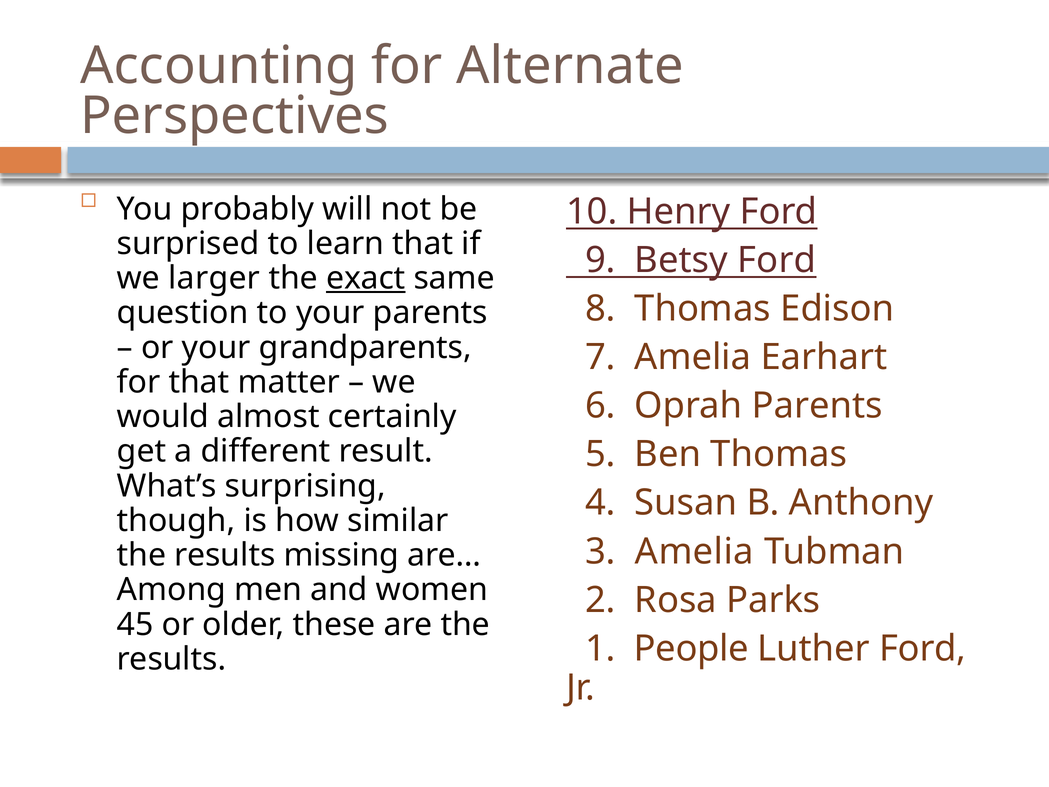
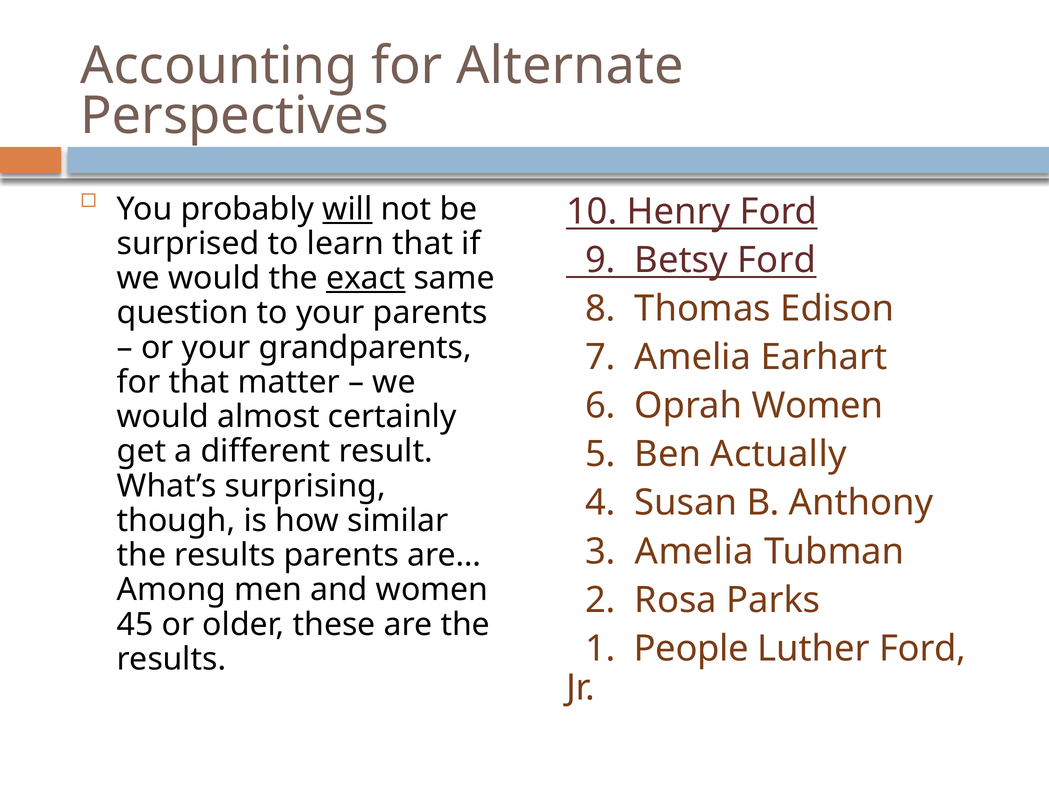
will underline: none -> present (347, 209)
larger: larger -> would (214, 278)
Oprah Parents: Parents -> Women (817, 406)
Ben Thomas: Thomas -> Actually (779, 454)
results missing: missing -> parents (341, 555)
